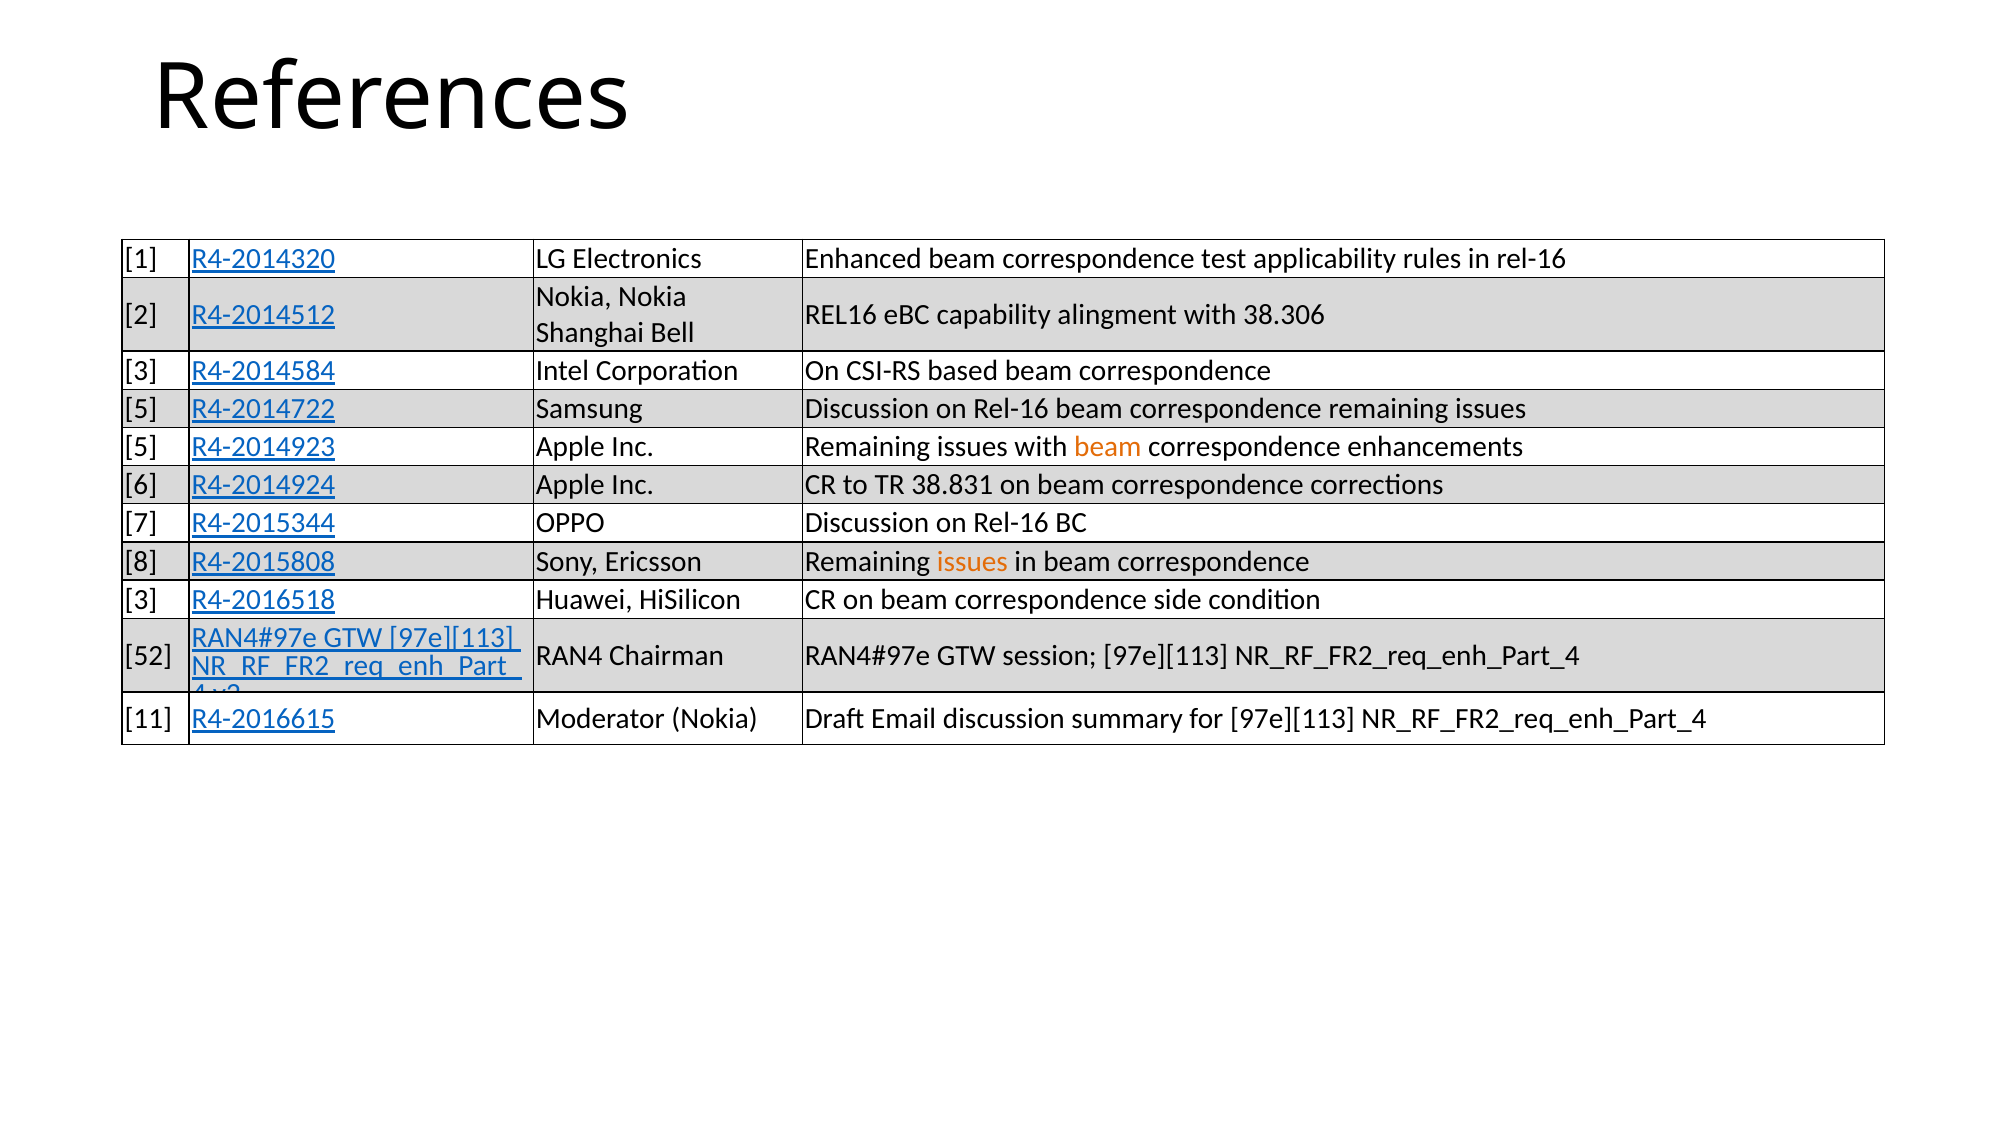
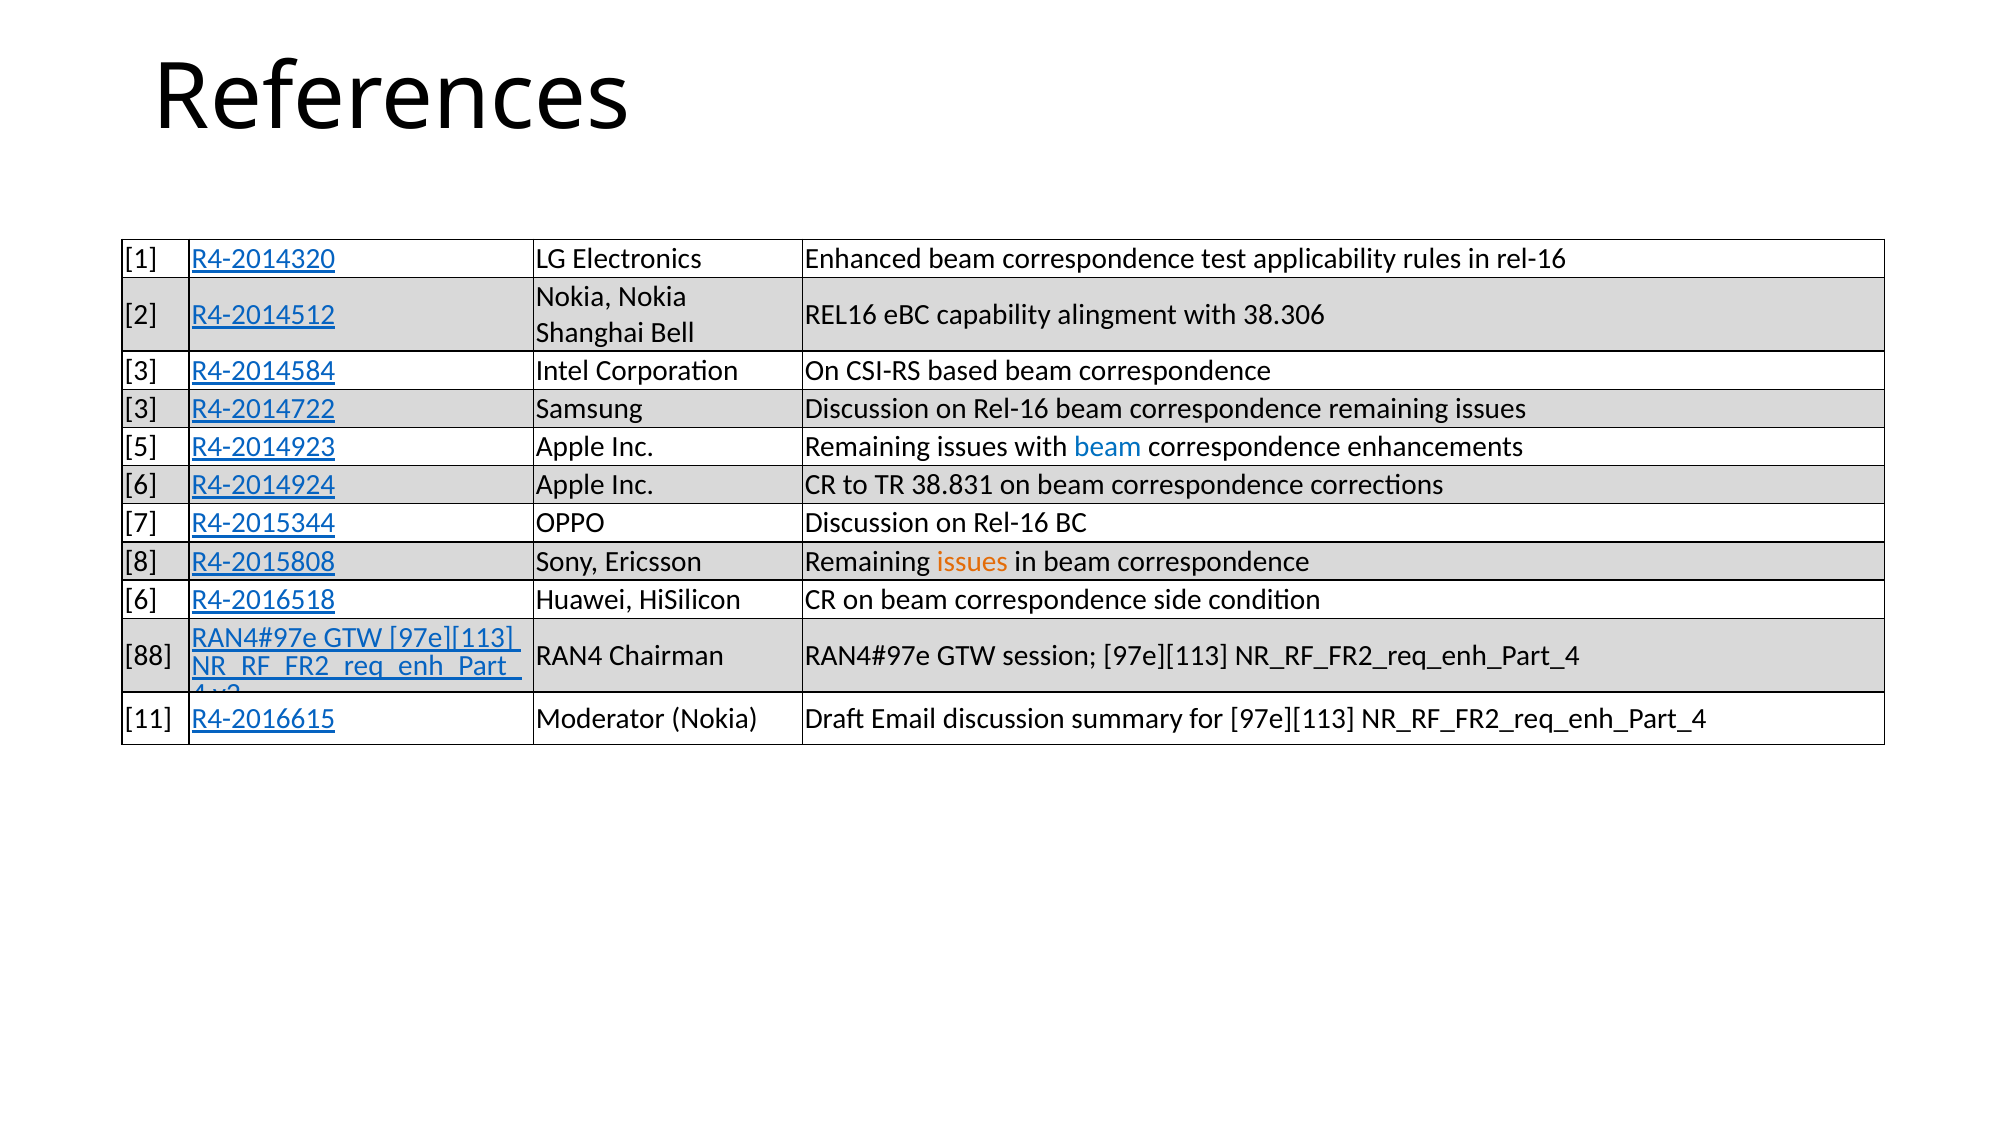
5: 5 -> 3 (141, 409)
beam colour: orange -> blue (1108, 447)
3: 3 -> 6 (141, 600)
52: 52 -> 88 (148, 656)
